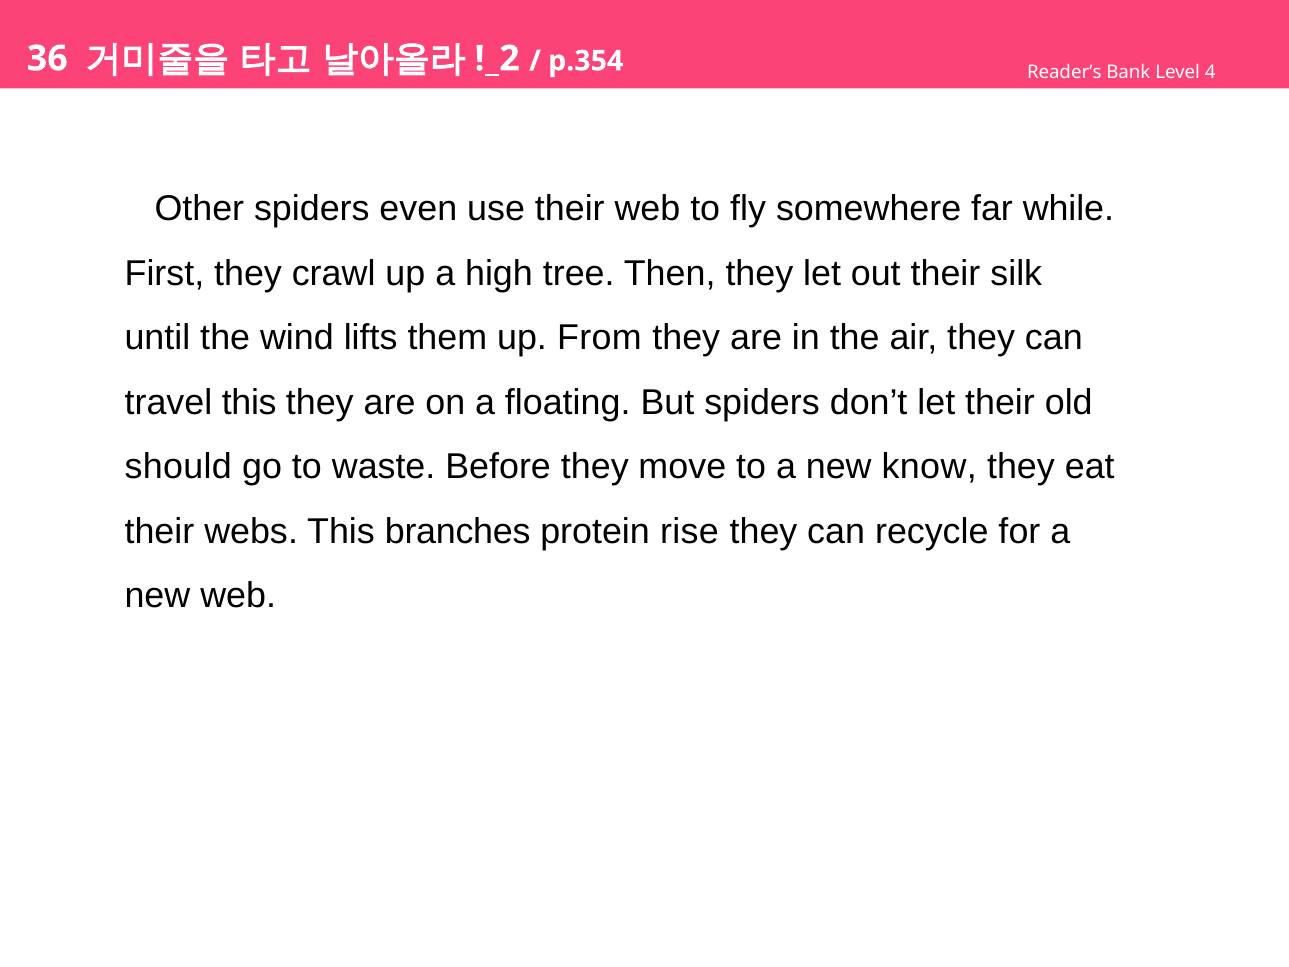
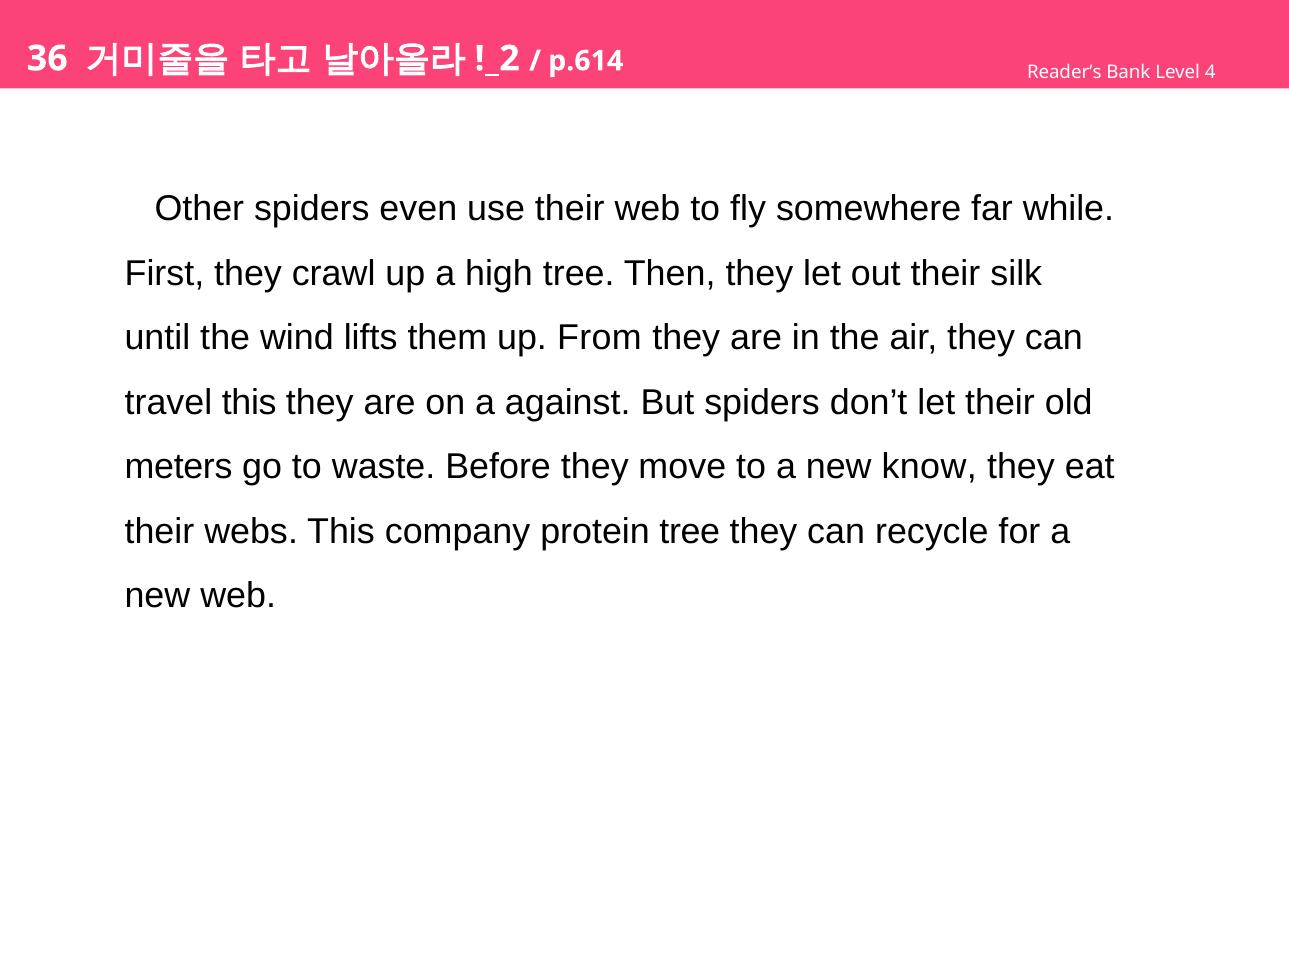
p.354: p.354 -> p.614 (586, 61)
floating: floating -> against (568, 402)
should: should -> meters (179, 467)
branches: branches -> company (458, 531)
protein rise: rise -> tree (690, 531)
